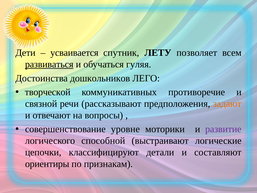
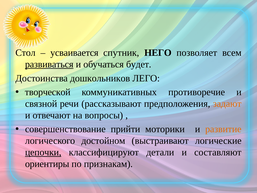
Дети: Дети -> Стол (25, 53)
ЛЕТУ: ЛЕТУ -> НЕГО (158, 53)
гуляя: гуляя -> будет (139, 64)
уровне: уровне -> прийти (125, 129)
развитие colour: purple -> orange (223, 129)
способной: способной -> достойном (103, 141)
цепочки underline: none -> present (43, 152)
